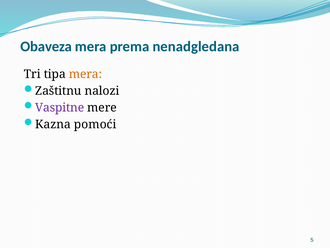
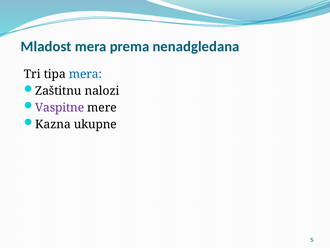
Obaveza: Obaveza -> Mladost (46, 46)
mera colour: orange -> blue (85, 74)
pomoći: pomoći -> ukupne (95, 124)
